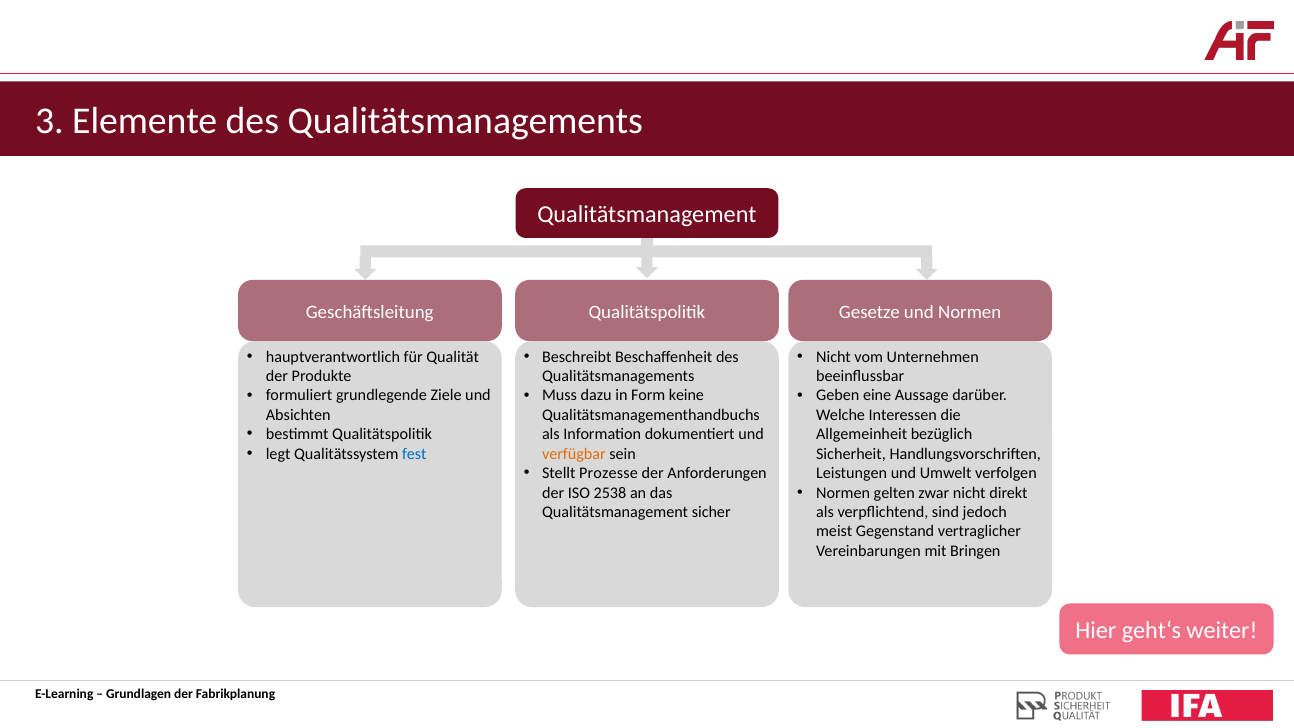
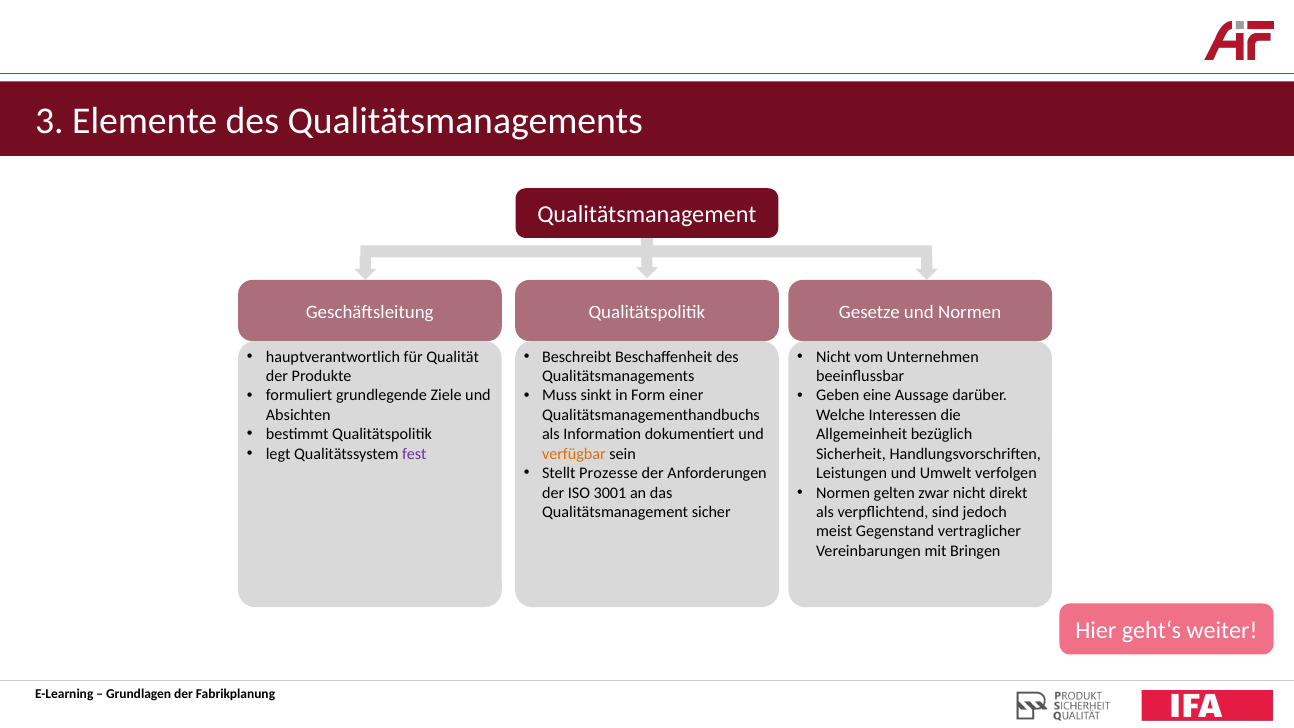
dazu: dazu -> sinkt (596, 396)
keine: keine -> einer (686, 396)
fest colour: blue -> purple (414, 454)
2538: 2538 -> 3001 (610, 493)
